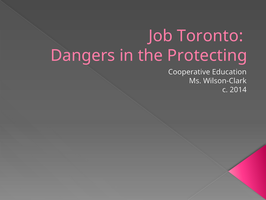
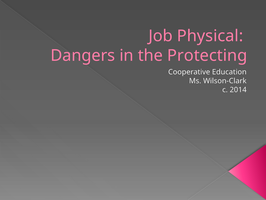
Toronto: Toronto -> Physical (210, 36)
